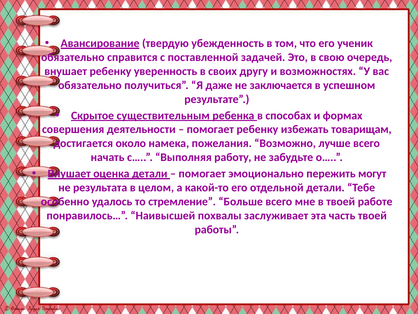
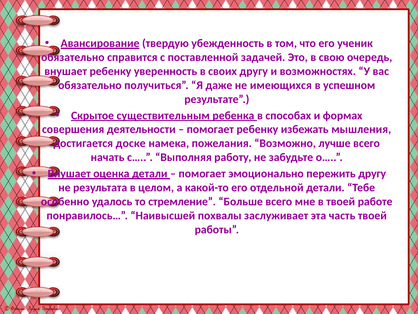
заключается: заключается -> имеющихся (281, 85)
товарищам: товарищам -> мышления (361, 129)
около: около -> доске (131, 143)
пережить могут: могут -> другу (372, 173)
